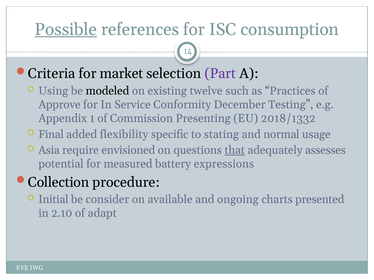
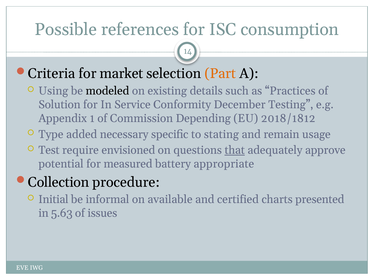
Possible underline: present -> none (66, 29)
Part colour: purple -> orange (220, 74)
twelve: twelve -> details (206, 91)
Approve: Approve -> Solution (59, 105)
Presenting: Presenting -> Depending (203, 119)
2018/1332: 2018/1332 -> 2018/1812 (288, 119)
Final: Final -> Type (51, 134)
flexibility: flexibility -> necessary (124, 134)
normal: normal -> remain (281, 134)
Asia: Asia -> Test (49, 150)
assesses: assesses -> approve (325, 150)
expressions: expressions -> appropriate (224, 164)
consider: consider -> informal (107, 200)
ongoing: ongoing -> certified (238, 200)
2.10: 2.10 -> 5.63 (62, 214)
adapt: adapt -> issues (102, 214)
